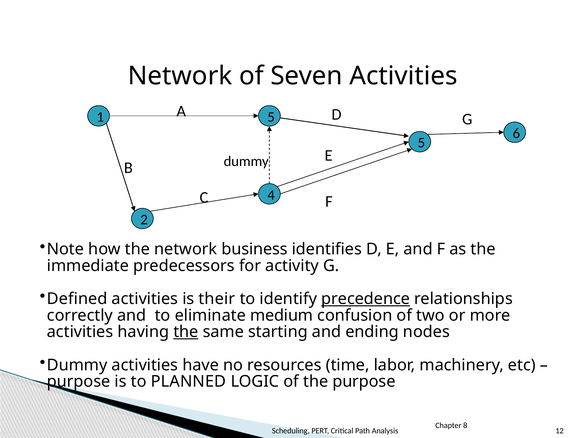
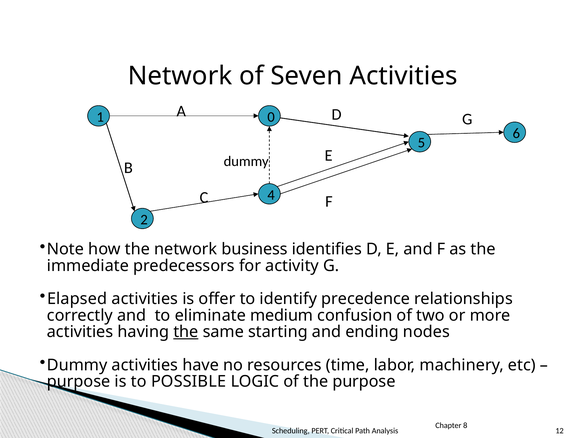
1 5: 5 -> 0 (271, 117)
Defined: Defined -> Elapsed (77, 299)
their: their -> offer (217, 299)
precedence underline: present -> none (366, 299)
PLANNED: PLANNED -> POSSIBLE (189, 382)
